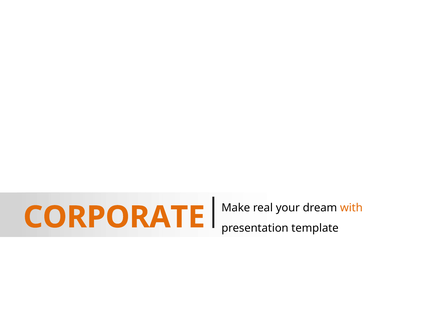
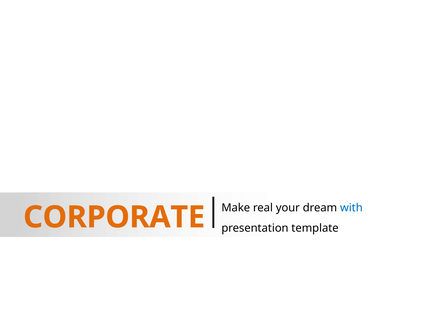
with colour: orange -> blue (351, 208)
